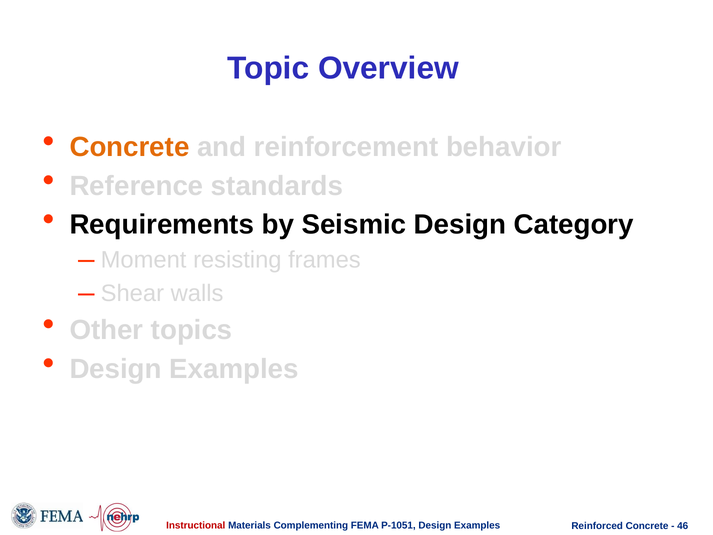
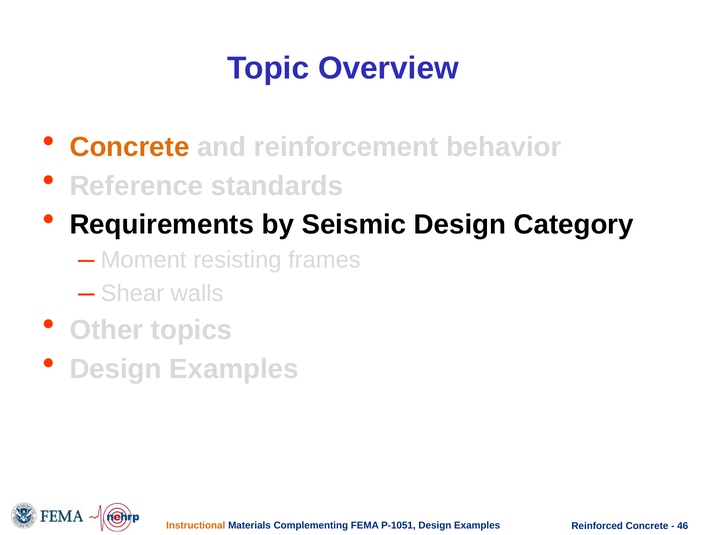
Instructional colour: red -> orange (196, 525)
